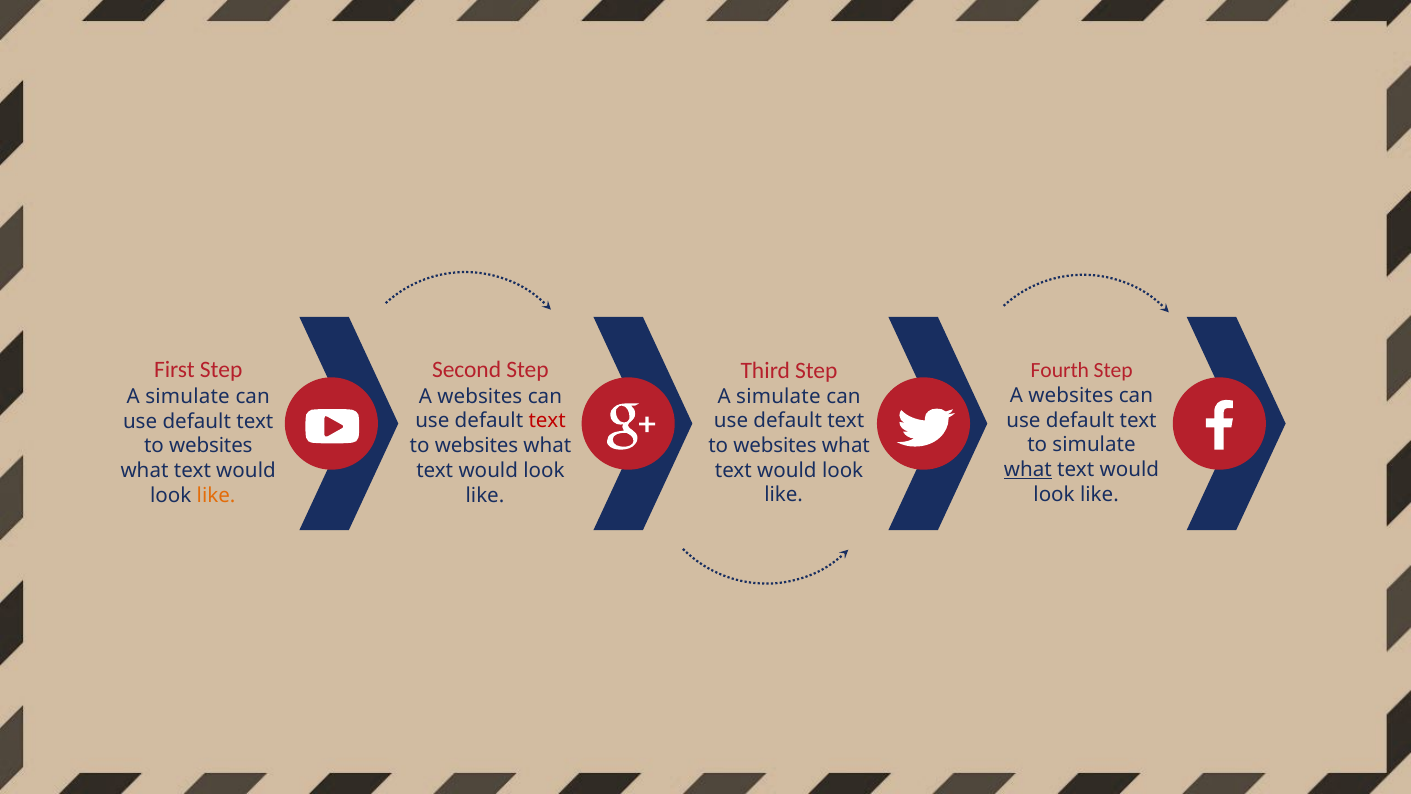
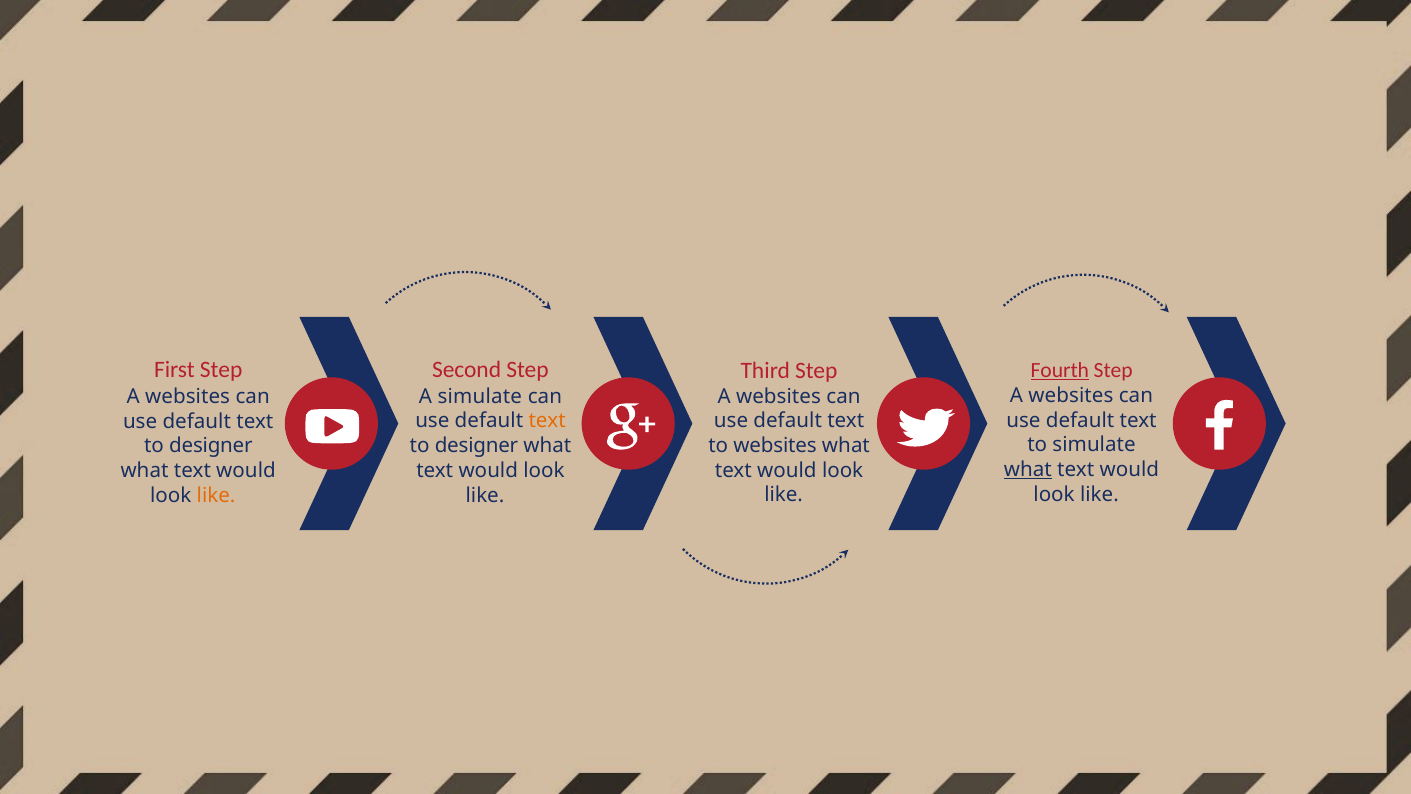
Fourth underline: none -> present (1060, 370)
simulate: simulate -> websites (779, 396)
websites: websites -> simulate (480, 396)
simulate: simulate -> websites (188, 396)
text colour: red -> orange (547, 421)
websites: websites -> designer (476, 446)
websites: websites -> designer (211, 446)
